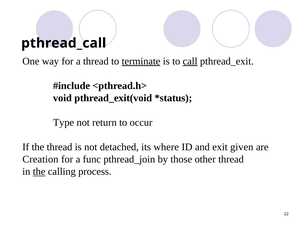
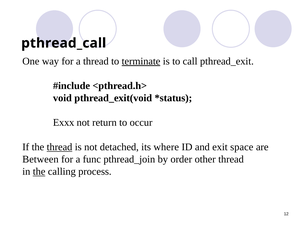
call underline: present -> none (190, 61)
Type: Type -> Exxx (64, 123)
thread underline: none -> present (60, 147)
given: given -> space (242, 147)
Creation: Creation -> Between (40, 159)
those: those -> order (181, 159)
